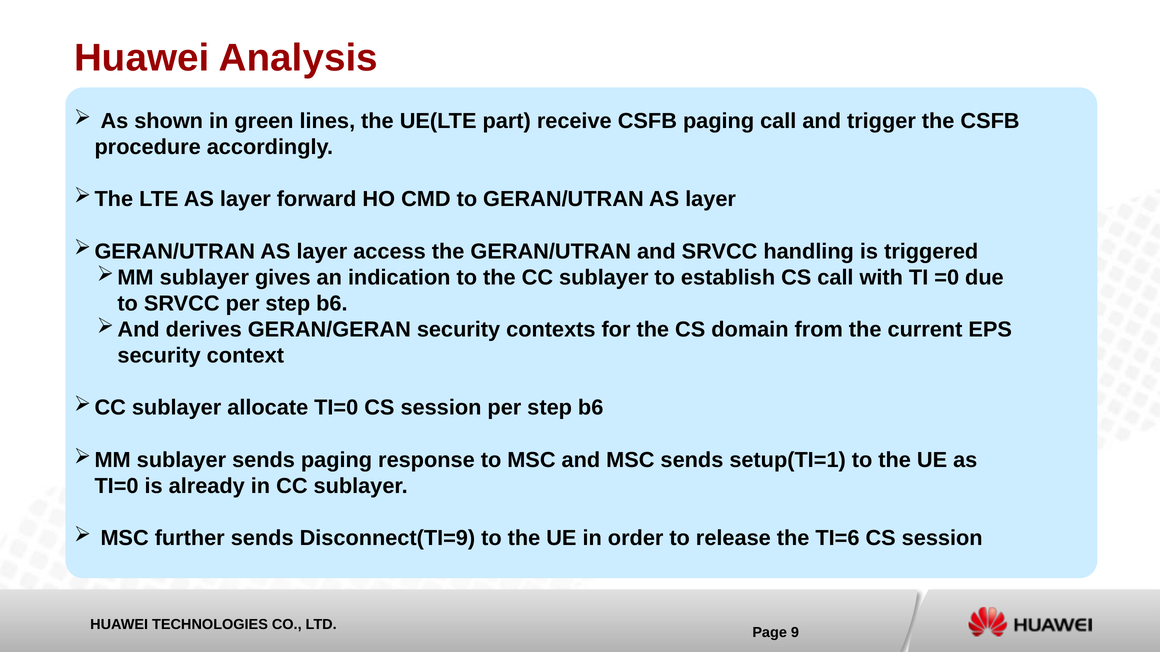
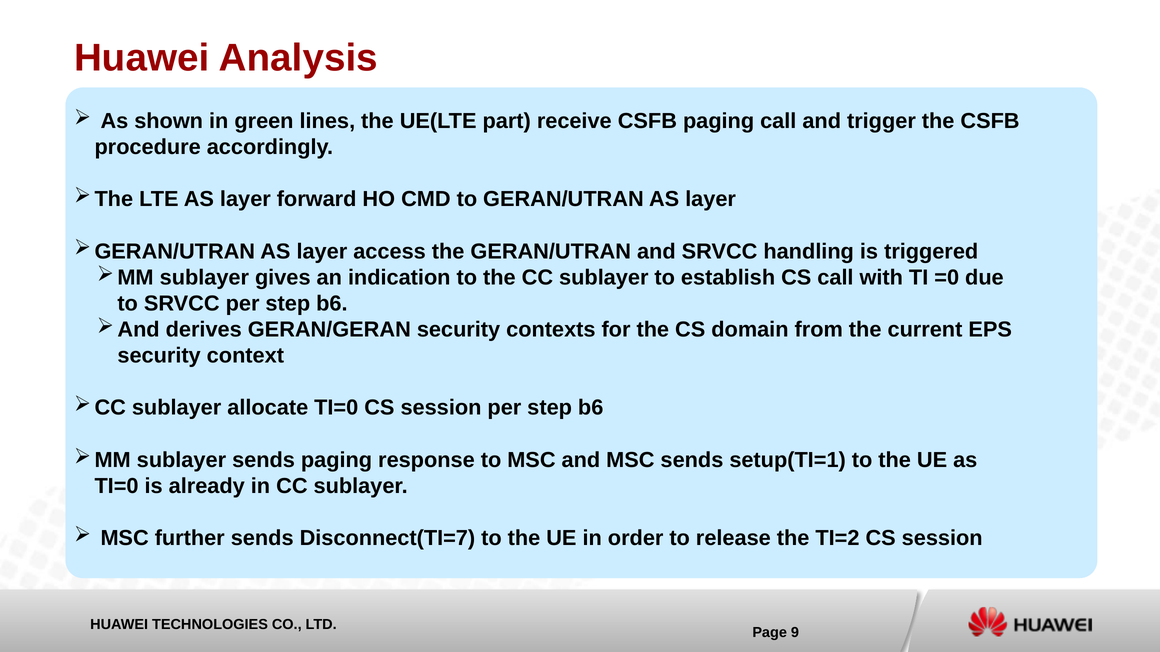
Disconnect(TI=9: Disconnect(TI=9 -> Disconnect(TI=7 (387, 538)
TI=6: TI=6 -> TI=2 (837, 538)
